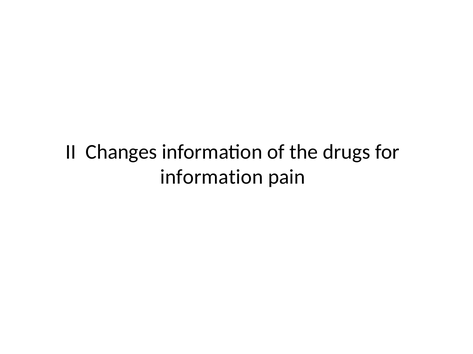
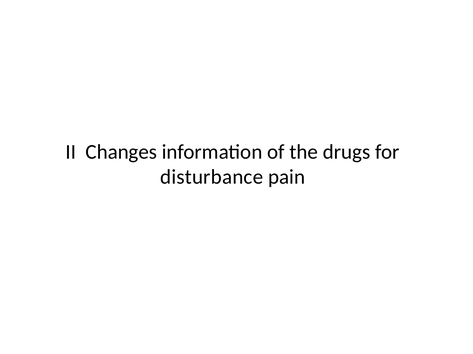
information: information -> disturbance (212, 177)
